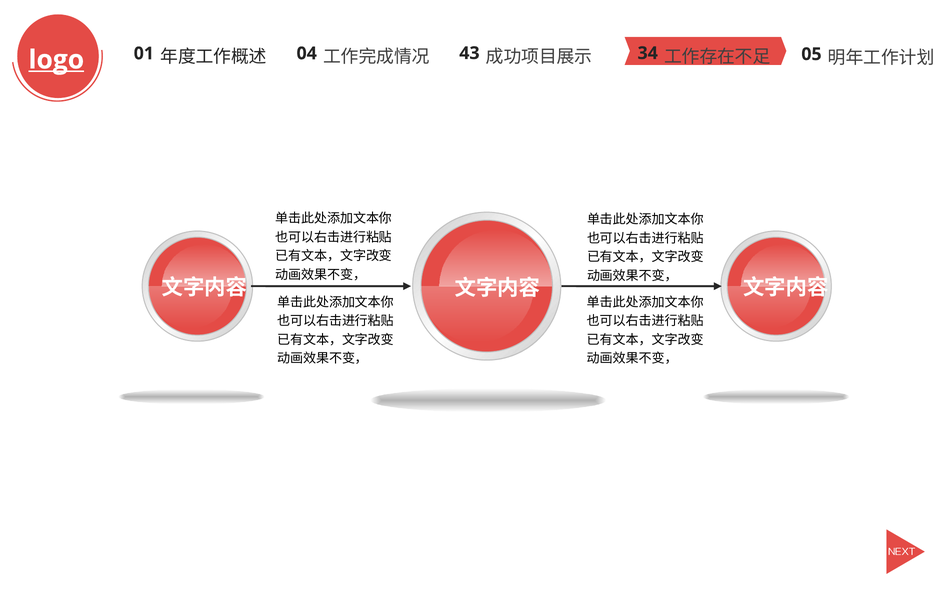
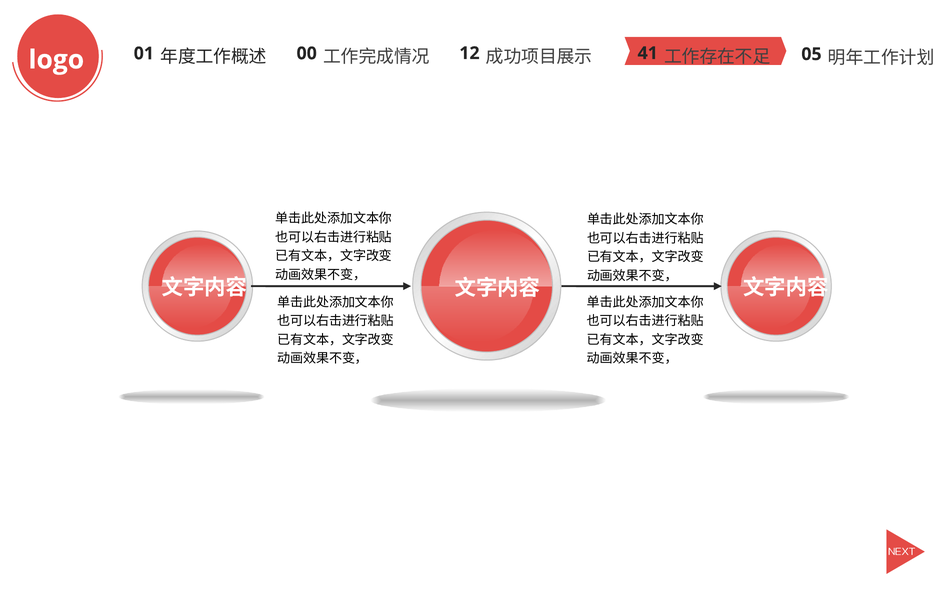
logo underline: present -> none (56, 60)
04: 04 -> 00 (307, 53)
43: 43 -> 12 (469, 53)
34: 34 -> 41 (648, 53)
